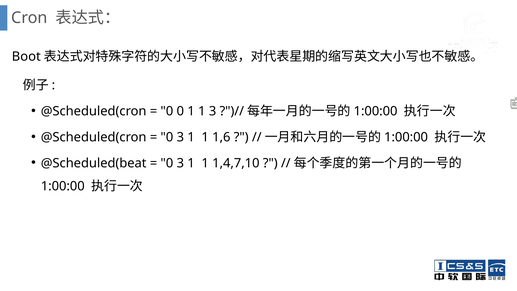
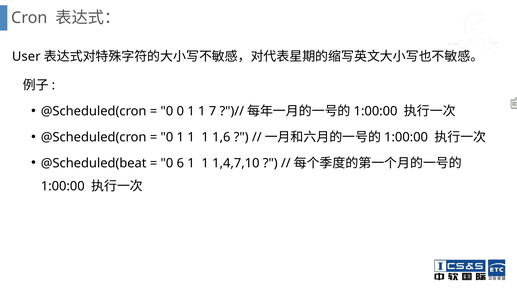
Boot: Boot -> User (26, 56)
1 3: 3 -> 7 (213, 111)
3: 3 -> 1 (180, 137)
3: 3 -> 6 (180, 163)
